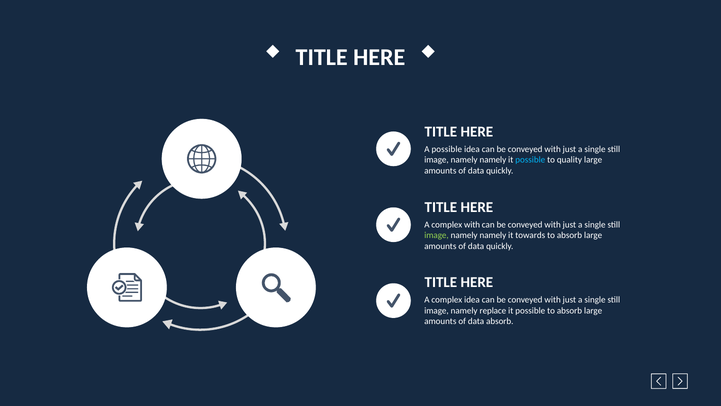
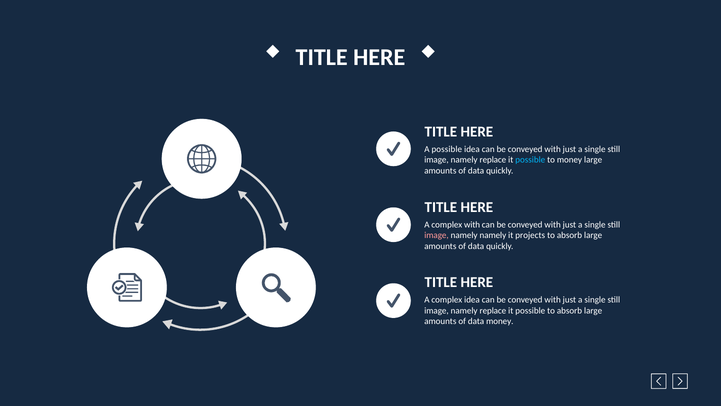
namely: namely -> replace (493, 160)
to quality: quality -> money (569, 160)
image colour: light green -> pink (436, 235)
towards: towards -> projects (530, 235)
data absorb: absorb -> money (500, 321)
